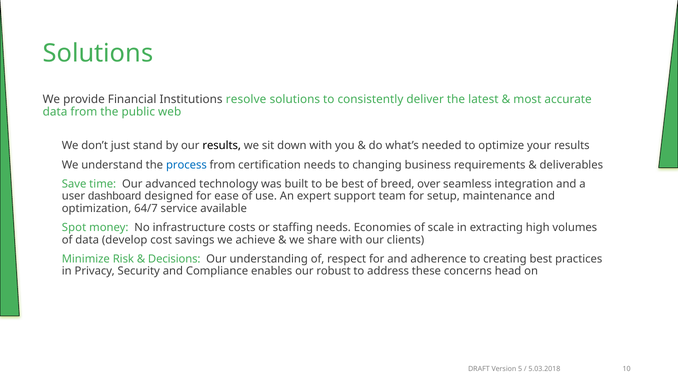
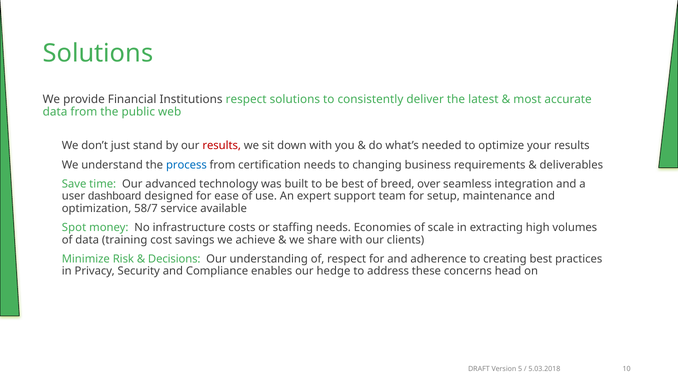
Institutions resolve: resolve -> respect (246, 99)
results colour: black -> red (222, 146)
64/7: 64/7 -> 58/7 (146, 209)
develop: develop -> training (125, 240)
robust: robust -> hedge (333, 272)
